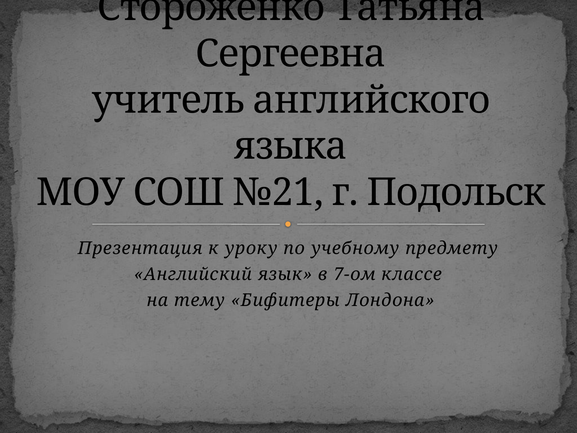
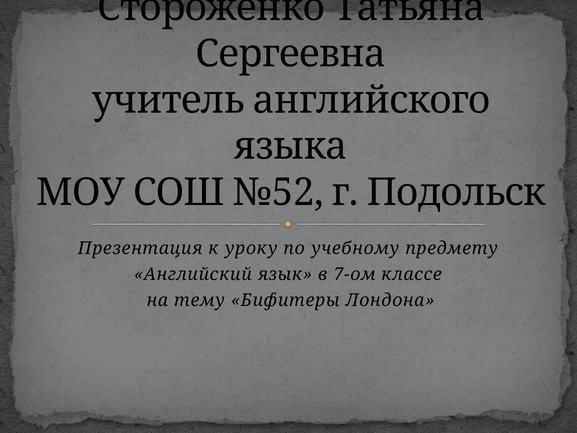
№21: №21 -> №52 (278, 192)
